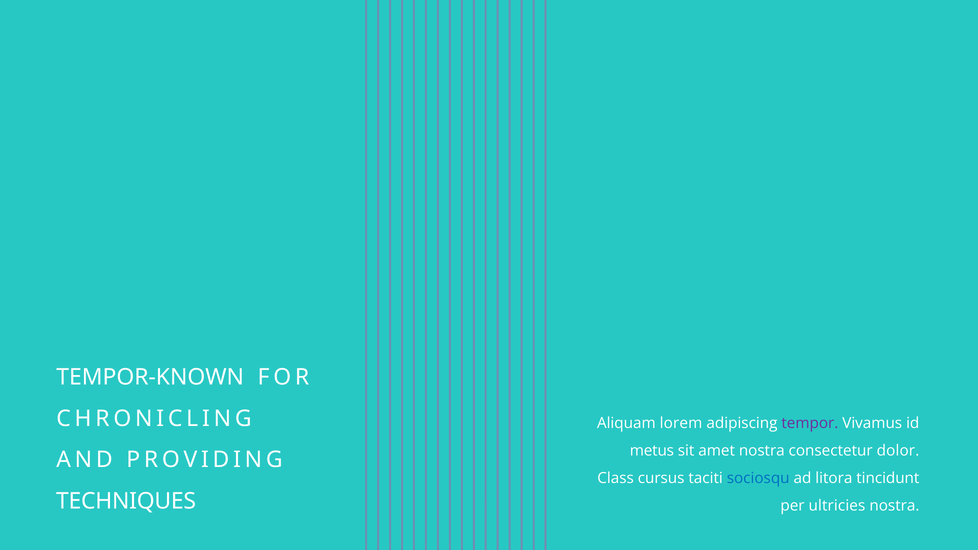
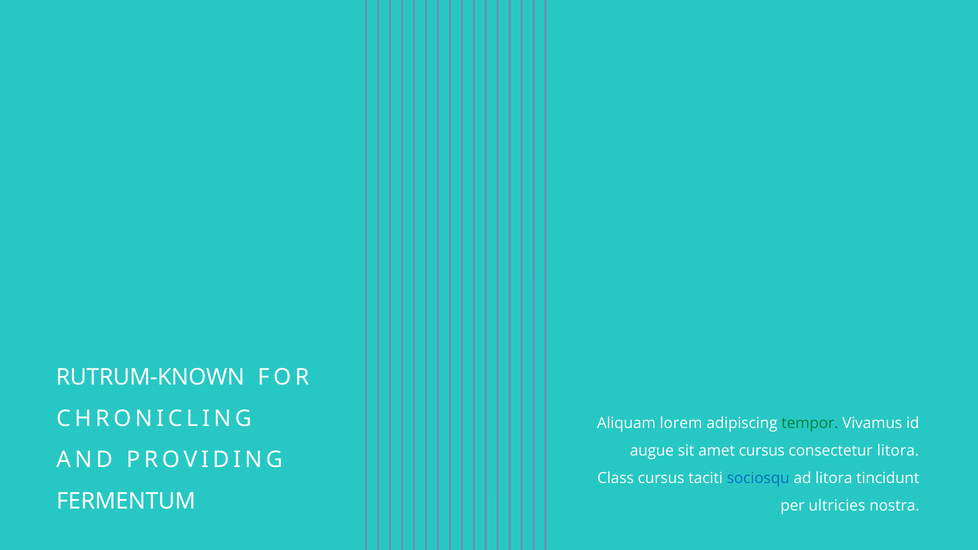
TEMPOR-KNOWN: TEMPOR-KNOWN -> RUTRUM-KNOWN (150, 377)
tempor colour: purple -> green (810, 423)
metus: metus -> augue (652, 451)
amet nostra: nostra -> cursus (762, 451)
consectetur dolor: dolor -> litora (898, 451)
TECHNIQUES: TECHNIQUES -> FERMENTUM (126, 501)
